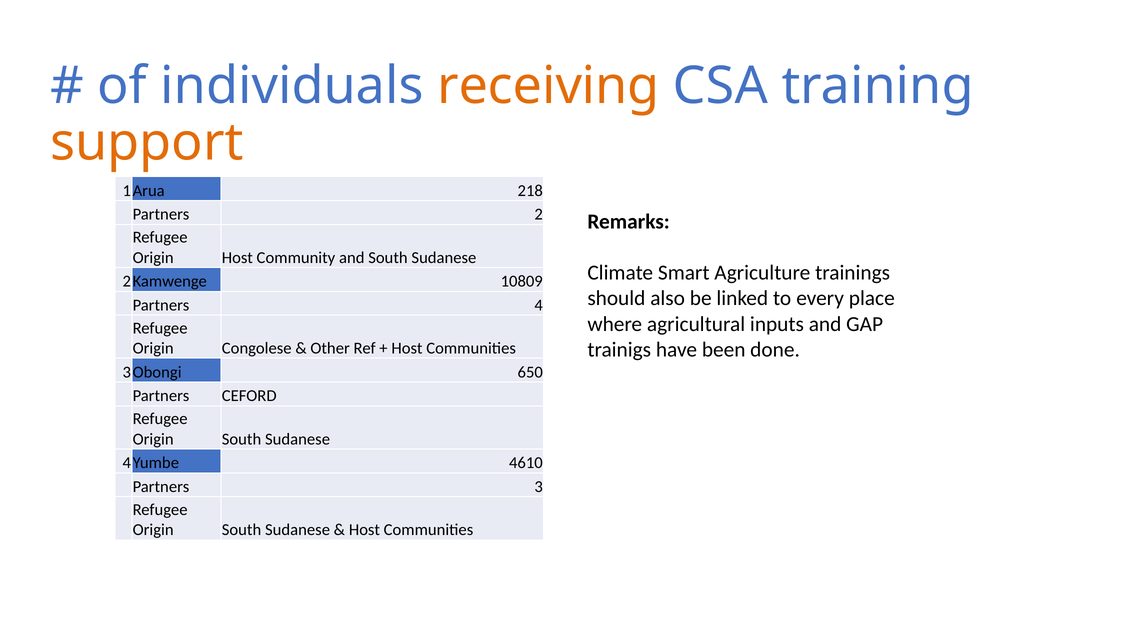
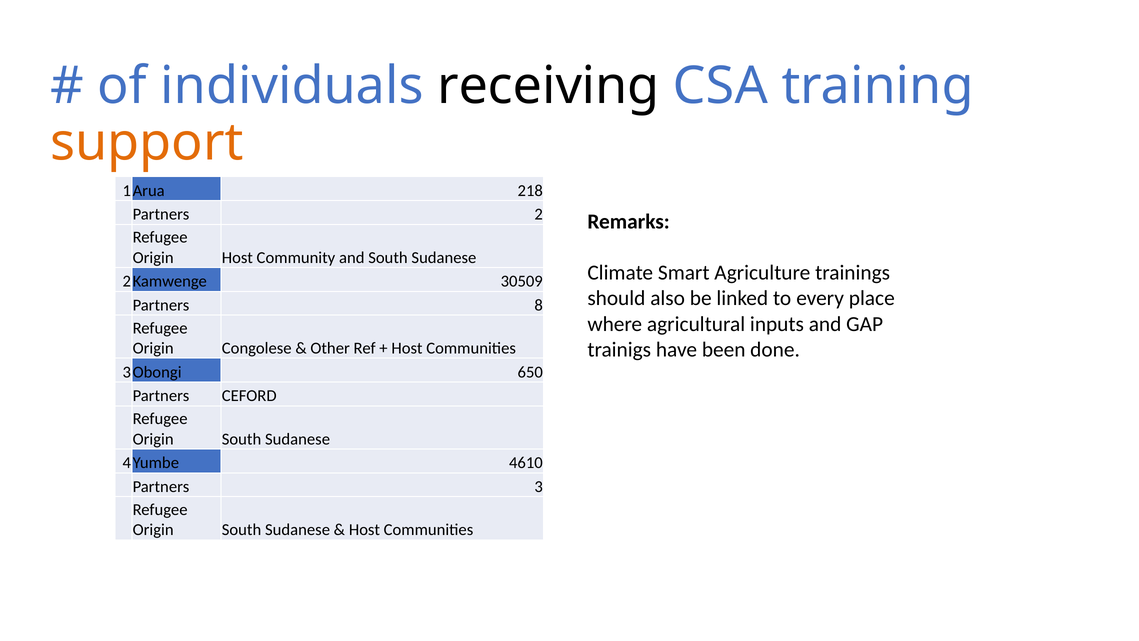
receiving colour: orange -> black (548, 86)
10809: 10809 -> 30509 (522, 281)
4: 4 -> 8 (539, 305)
